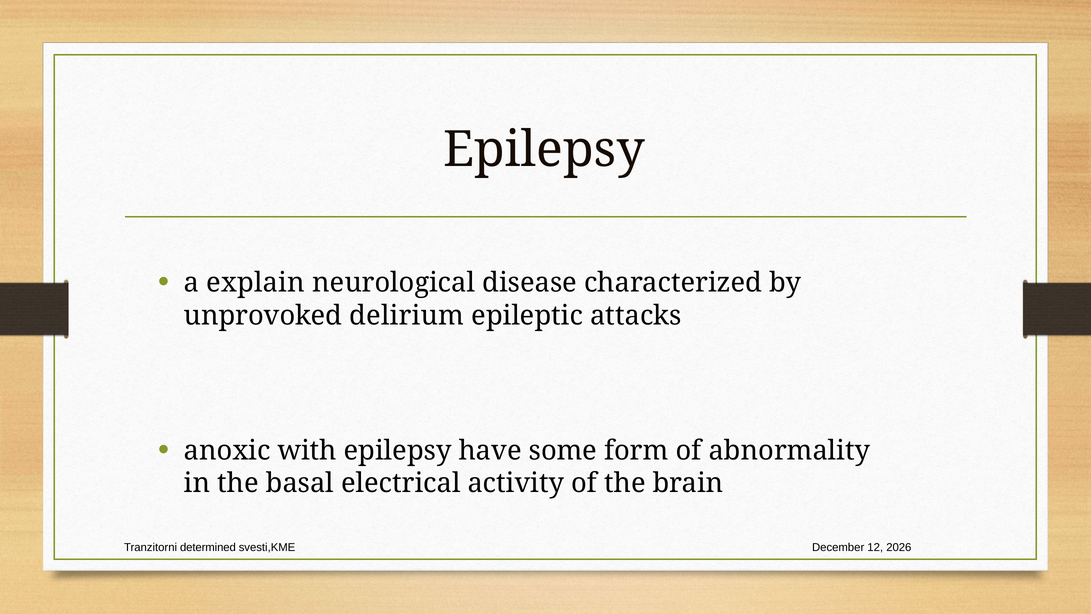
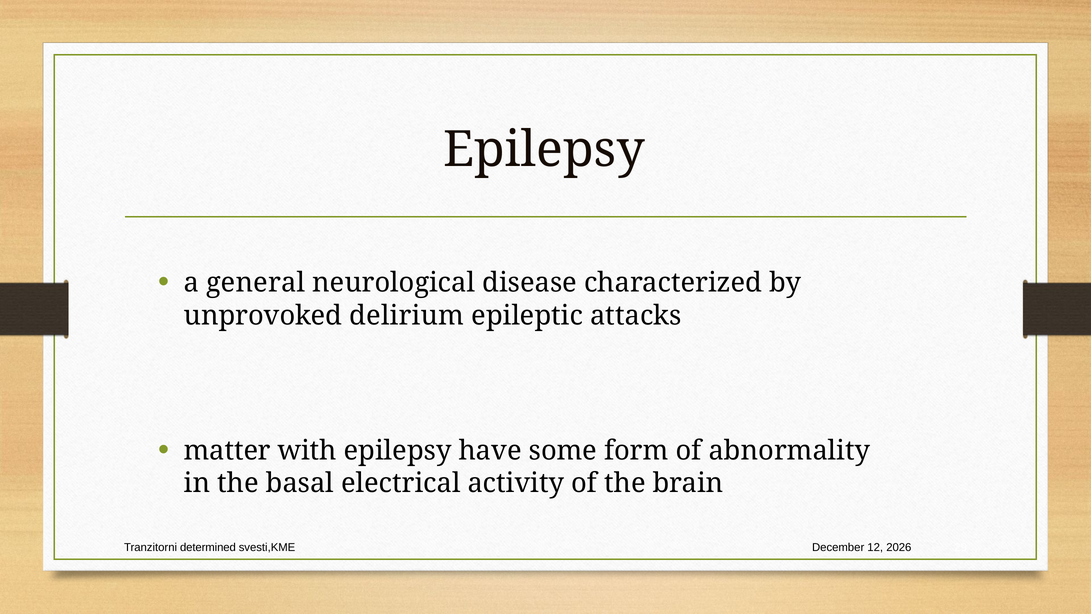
explain: explain -> general (256, 283)
anoxic: anoxic -> matter (227, 450)
